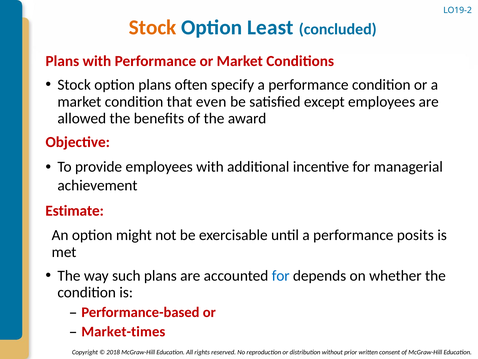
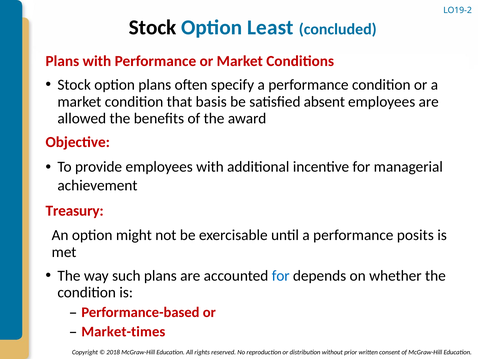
Stock colour: orange -> black (153, 27)
even: even -> basis (211, 102)
except: except -> absent (324, 102)
Estimate: Estimate -> Treasury (75, 211)
